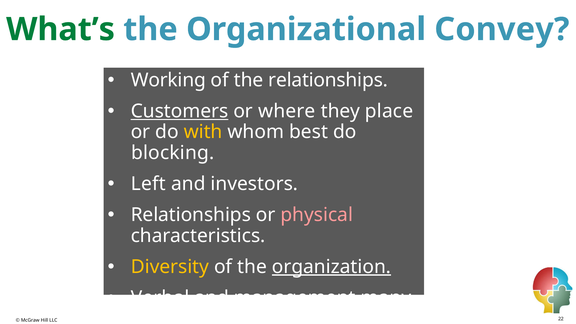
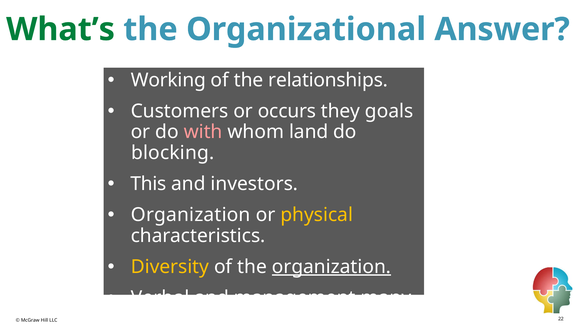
Convey: Convey -> Answer (502, 29)
Customers underline: present -> none (180, 111)
where: where -> occurs (287, 111)
place: place -> goals (389, 111)
with colour: yellow -> pink (203, 132)
best: best -> land (309, 132)
Left: Left -> This (148, 184)
Relationships: Relationships -> Organization (191, 215)
physical colour: pink -> yellow (317, 215)
